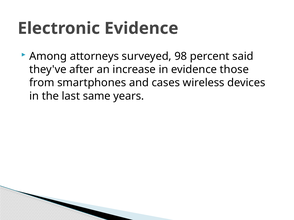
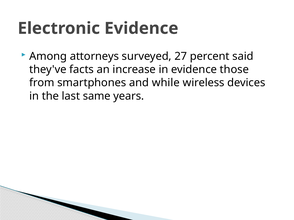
98: 98 -> 27 (181, 56)
after: after -> facts (82, 70)
cases: cases -> while (166, 83)
